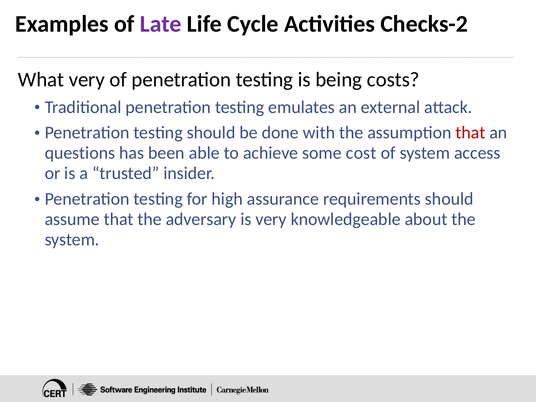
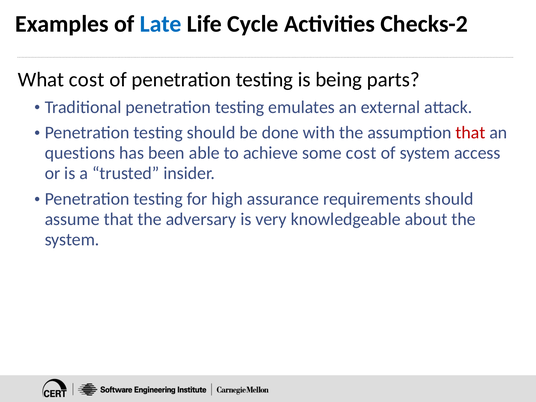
Late colour: purple -> blue (161, 24)
What very: very -> cost (87, 80)
costs: costs -> parts (393, 80)
